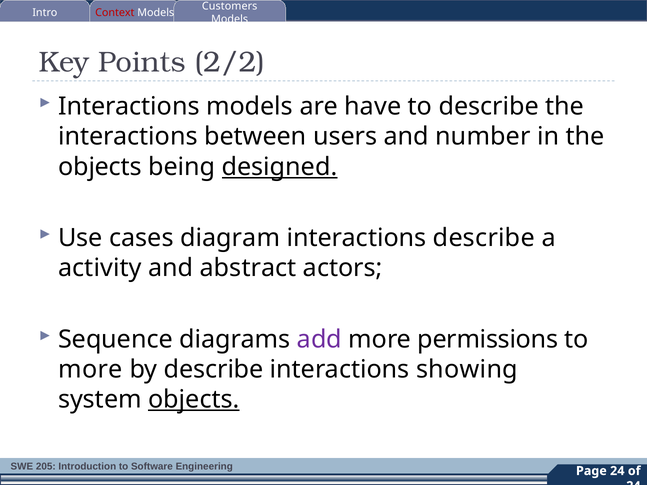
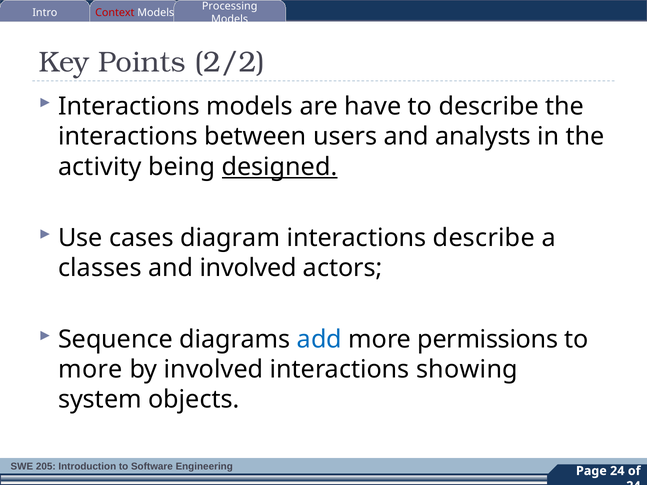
Customers: Customers -> Processing (230, 6)
number: number -> analysts (483, 137)
objects: objects -> activity (100, 167)
activity: activity -> classes (100, 268)
and abstract: abstract -> involved (248, 268)
add colour: purple -> blue (319, 339)
by describe: describe -> involved (214, 370)
objects underline: present -> none (194, 400)
